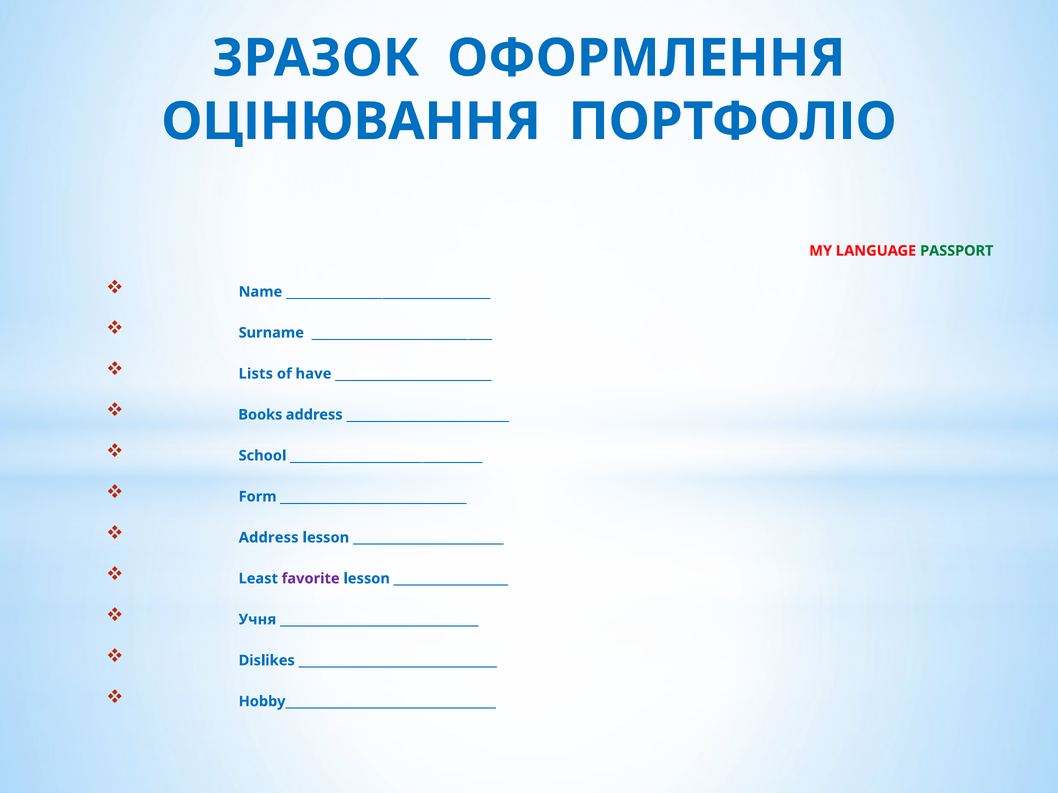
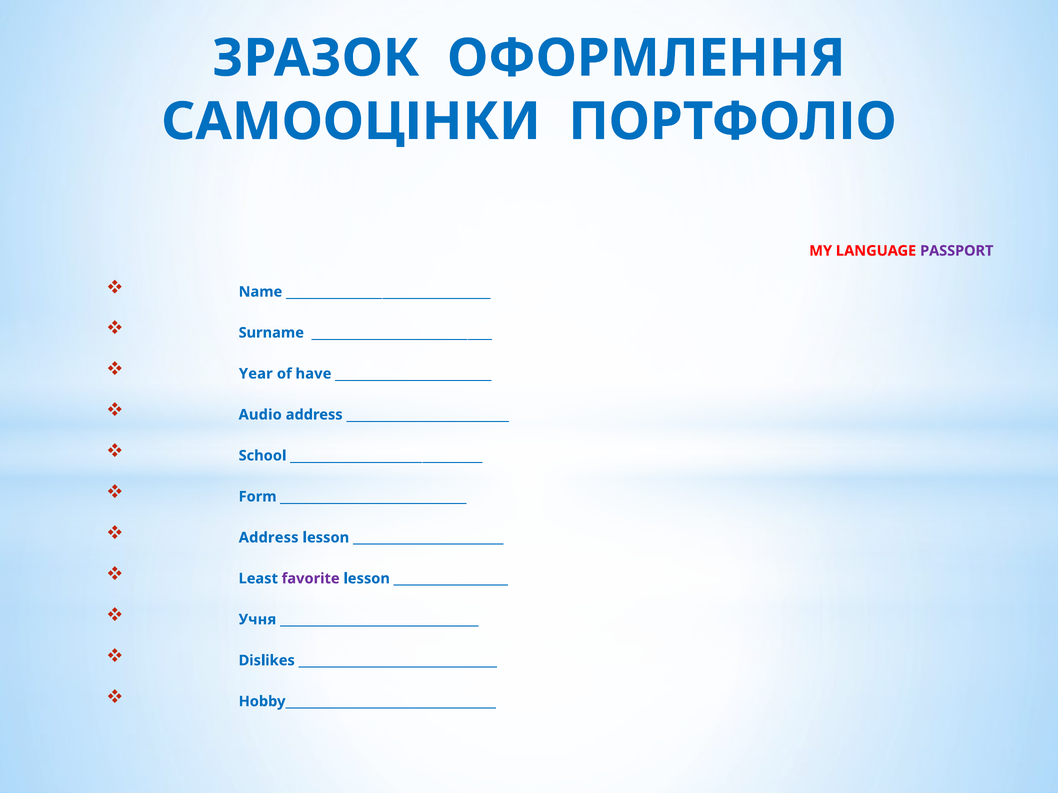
ОЦІНЮВАННЯ: ОЦІНЮВАННЯ -> САМООЦІНКИ (351, 122)
PASSPORT colour: green -> purple (957, 251)
Lists: Lists -> Year (256, 374)
Books: Books -> Audio (260, 415)
